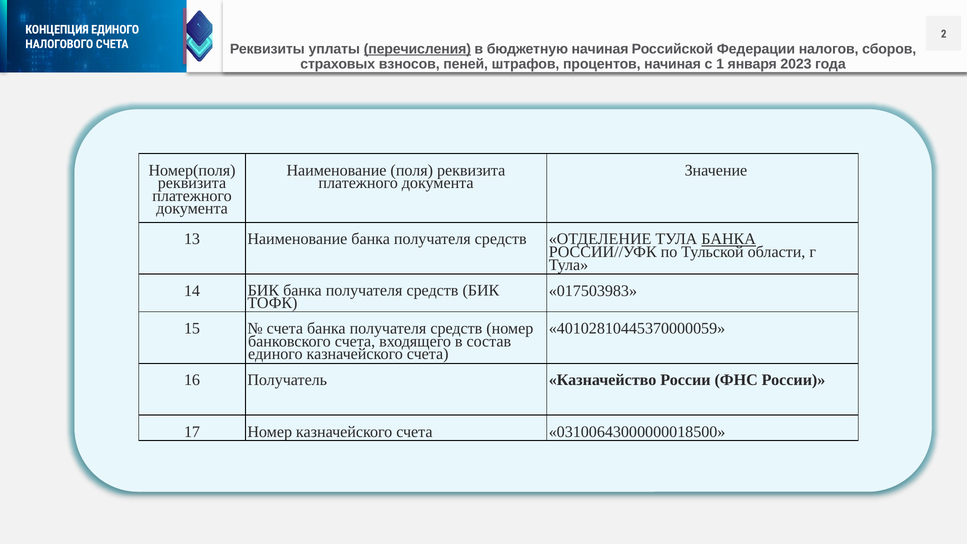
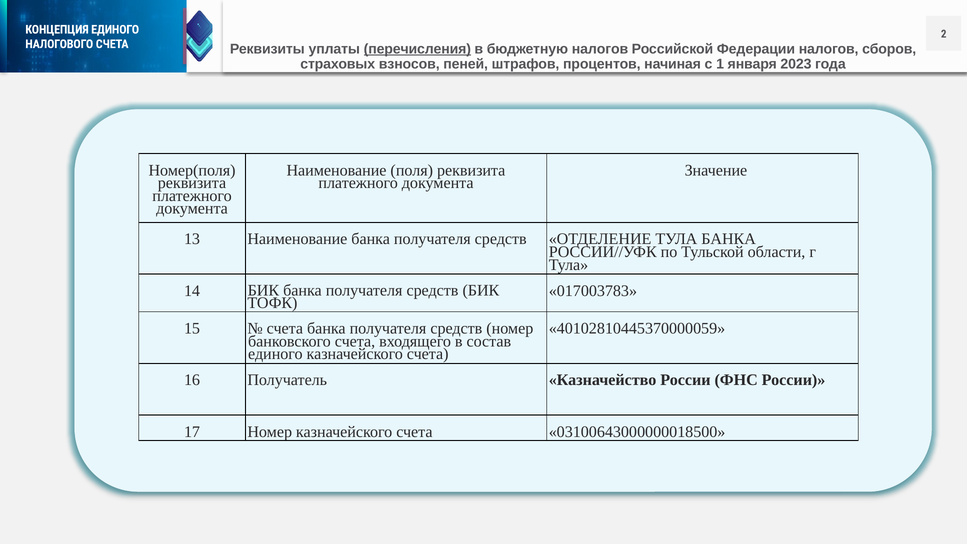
бюджетную начиная: начиная -> налогов (600, 49)
БАНКА underline: present -> none (729, 239)
017503983: 017503983 -> 017003783 (593, 291)
